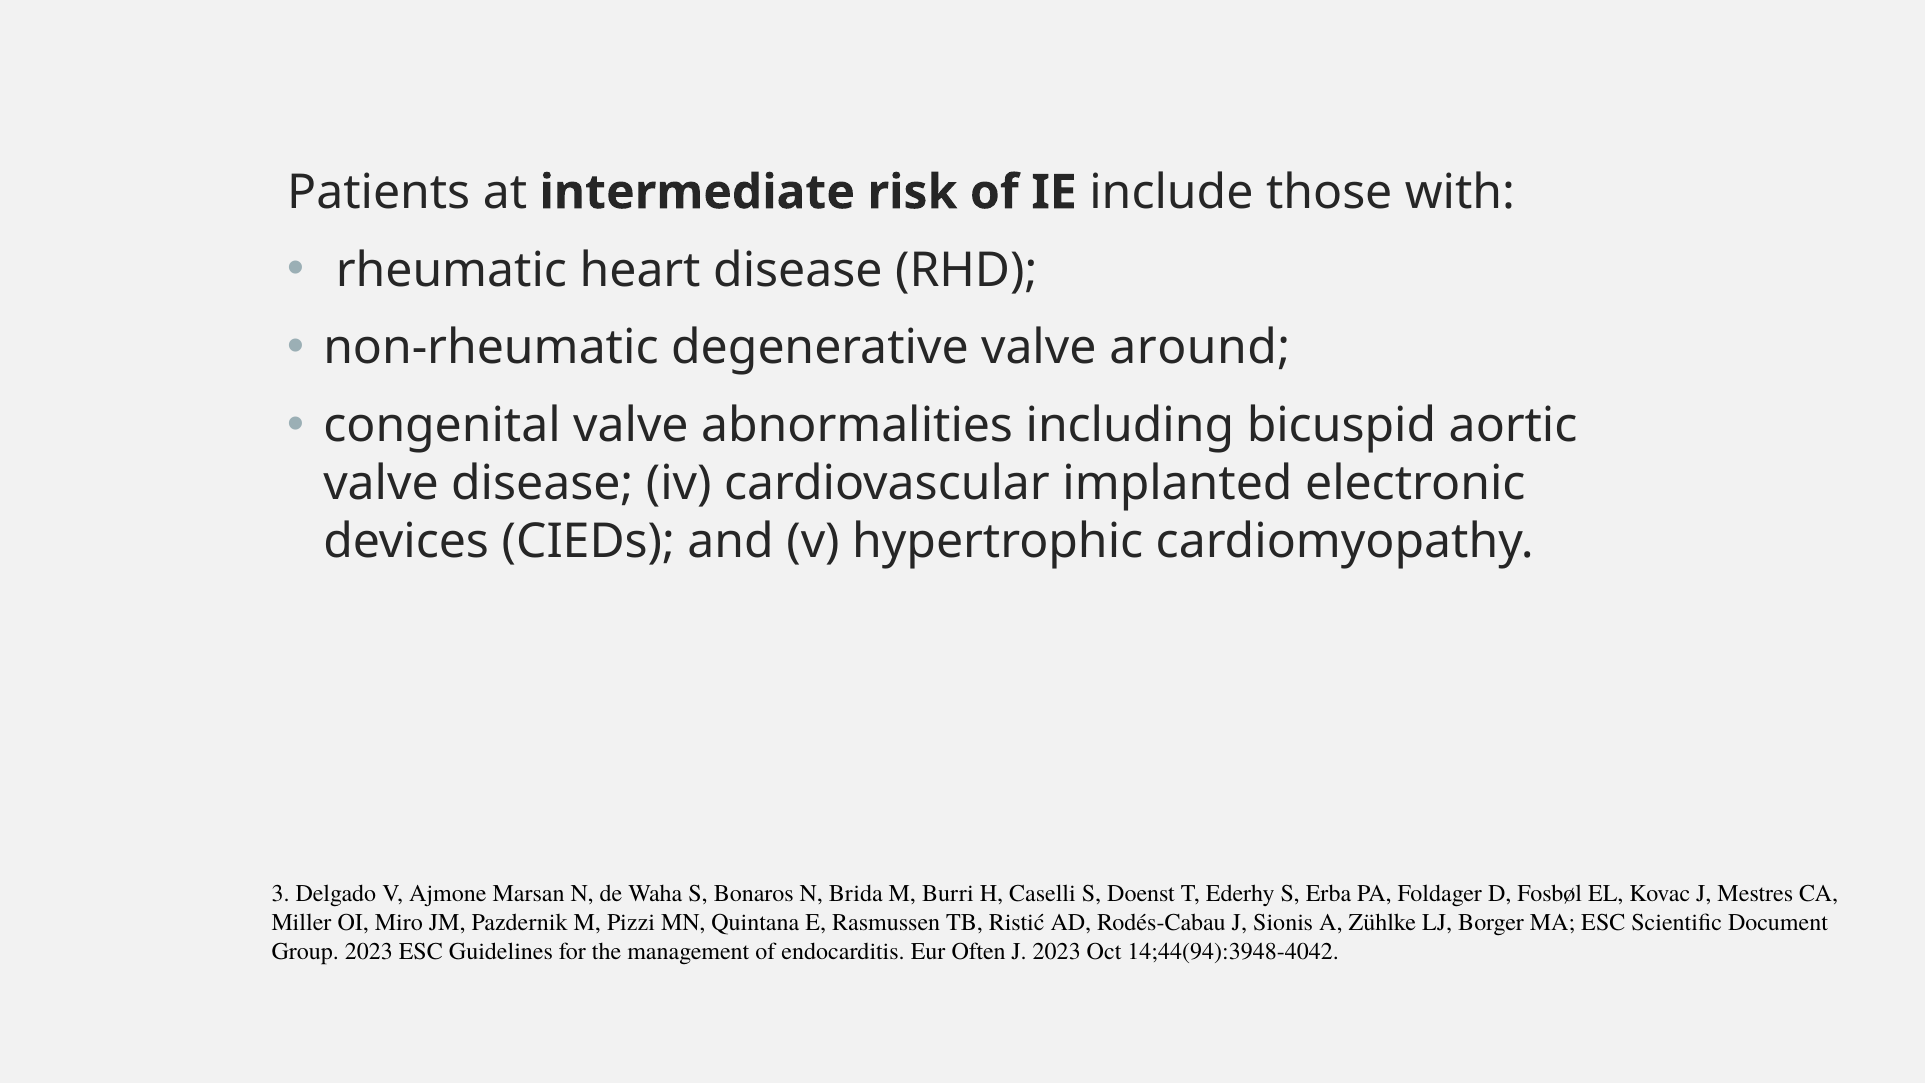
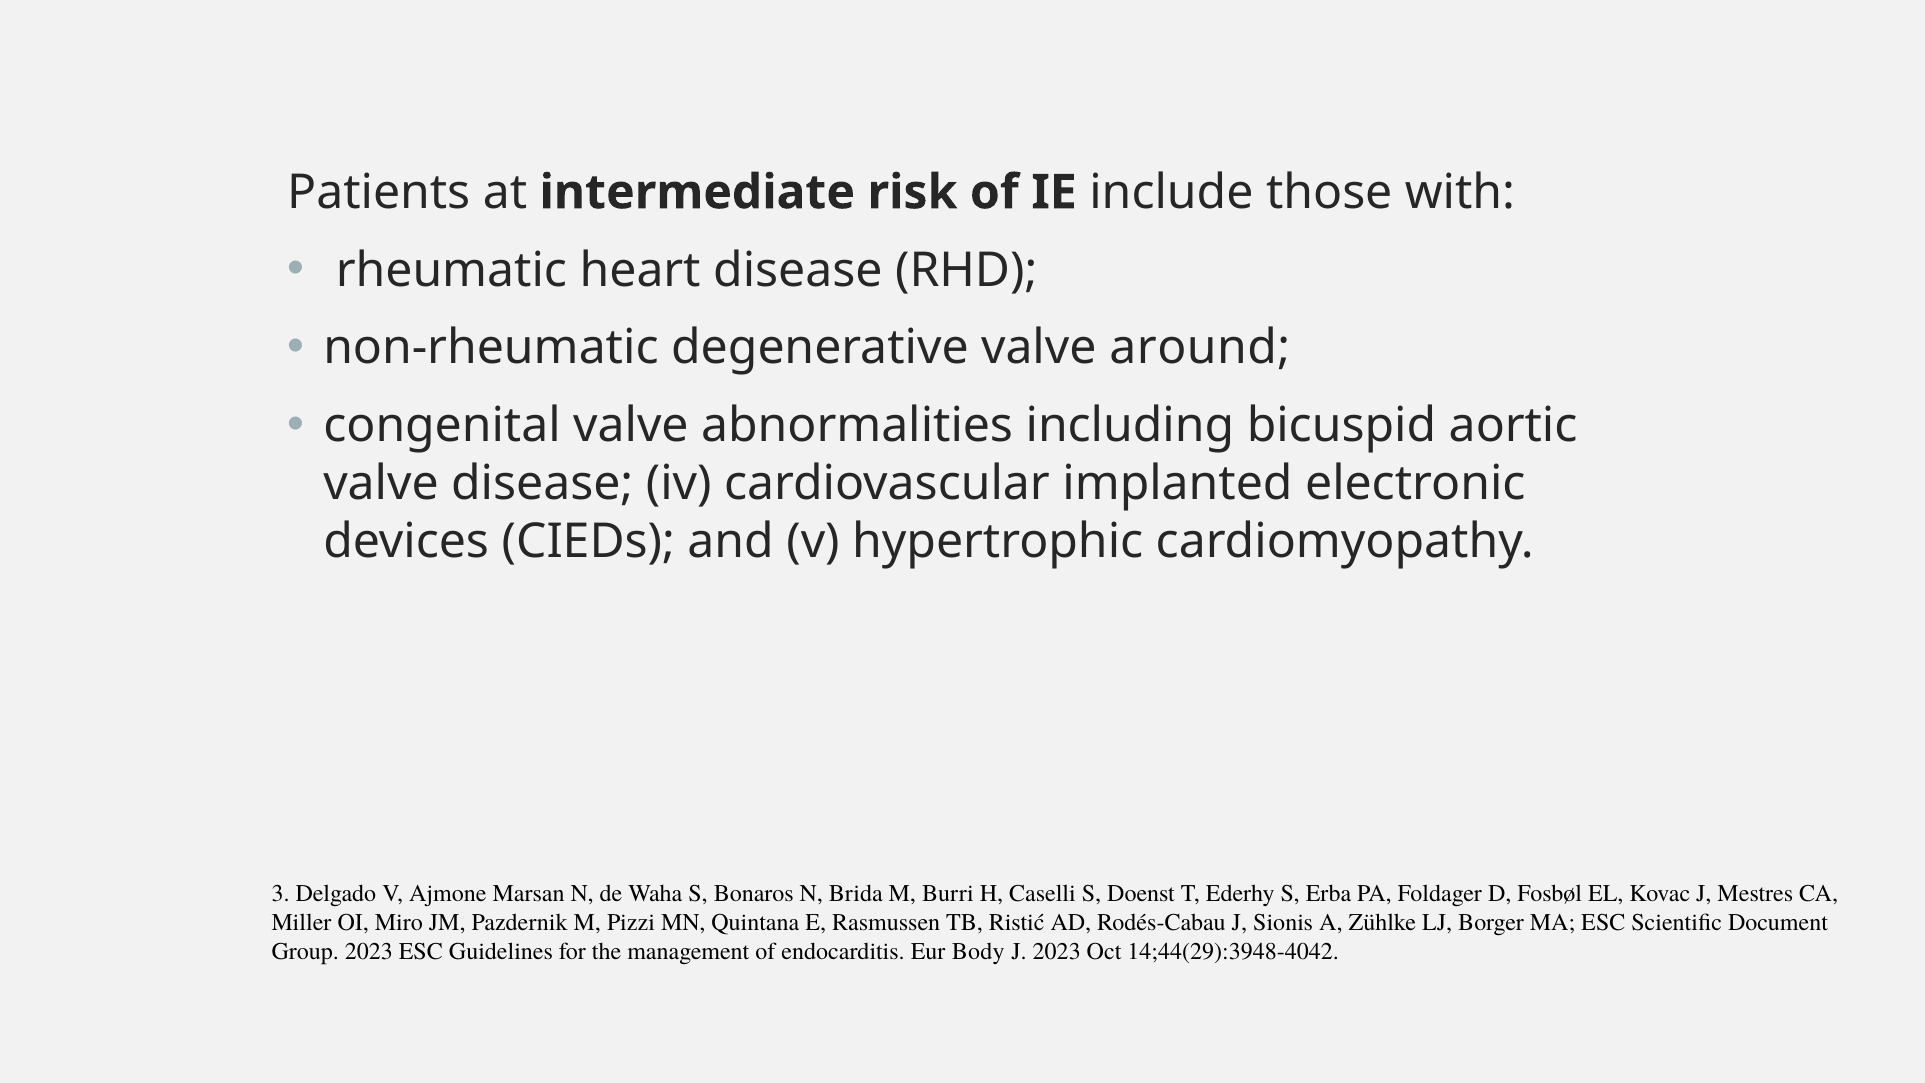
Often: Often -> Body (978, 951)
14;44(94):3948-4042: 14;44(94):3948-4042 -> 14;44(29):3948-4042 (1233, 951)
